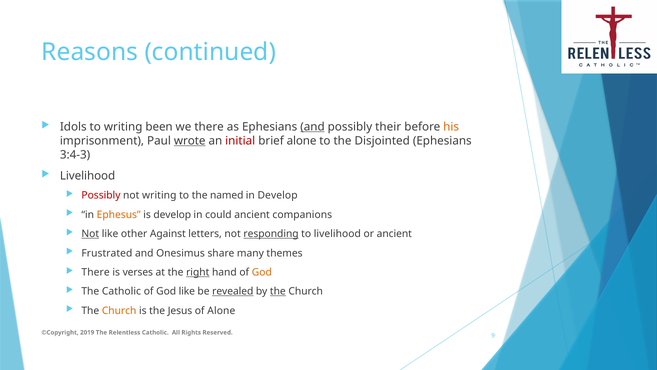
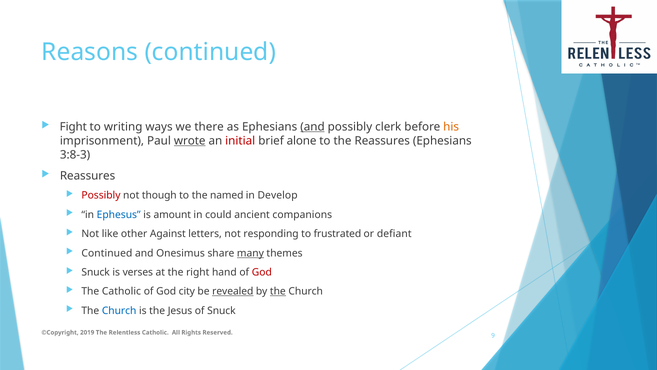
Idols: Idols -> Fight (73, 127)
been: been -> ways (159, 127)
their: their -> clerk (388, 127)
the Disjointed: Disjointed -> Reassures (382, 141)
3:4-3: 3:4-3 -> 3:8-3 (75, 155)
Livelihood: Livelihood -> Reassures (88, 175)
not writing: writing -> though (159, 195)
Ephesus colour: orange -> blue (119, 215)
is develop: develop -> amount (172, 215)
Not underline: present -> none (90, 234)
responding underline: present -> none (271, 234)
to livelihood: livelihood -> frustrated (337, 234)
or ancient: ancient -> defiant (394, 234)
Frustrated: Frustrated -> Continued (107, 253)
many underline: none -> present (250, 253)
There: There -> Snuck (96, 272)
right underline: present -> none (198, 272)
God colour: orange -> red (262, 272)
God like: like -> city (187, 291)
Church colour: orange -> blue (119, 310)
of Alone: Alone -> Snuck (221, 310)
